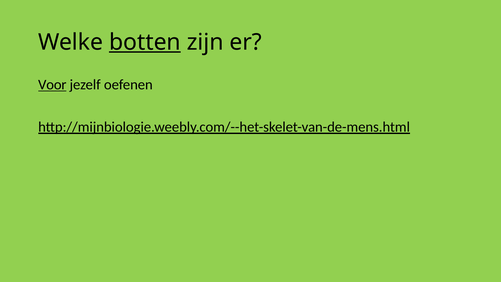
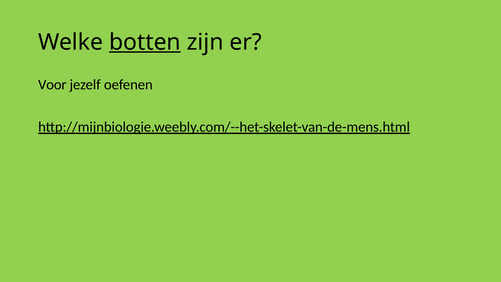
Voor underline: present -> none (52, 85)
